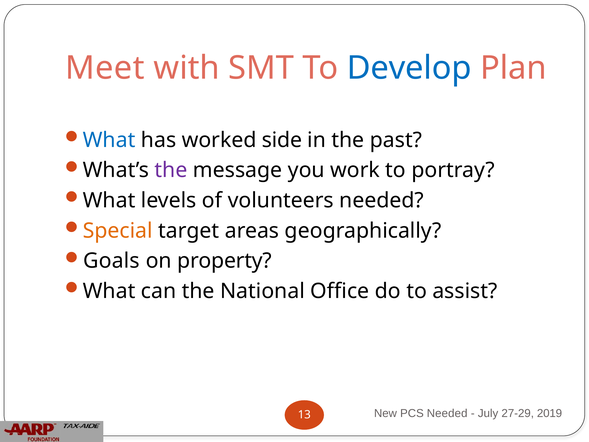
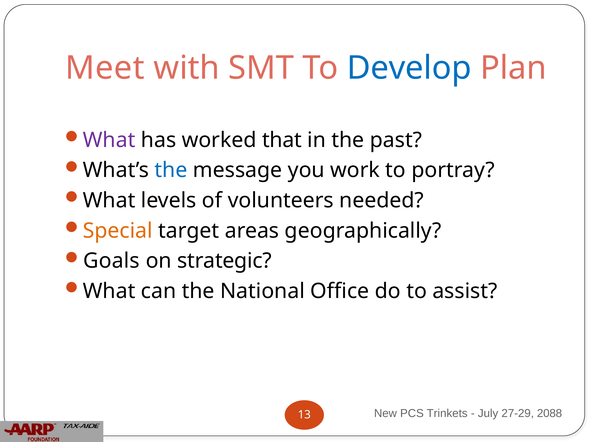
What colour: blue -> purple (109, 140)
side: side -> that (282, 140)
the colour: purple -> blue (171, 170)
property: property -> strategic (224, 261)
PCS Needed: Needed -> Trinkets (447, 413)
2019: 2019 -> 2088 (550, 413)
